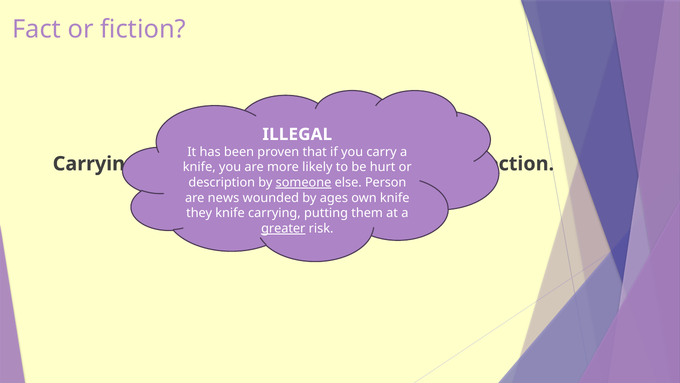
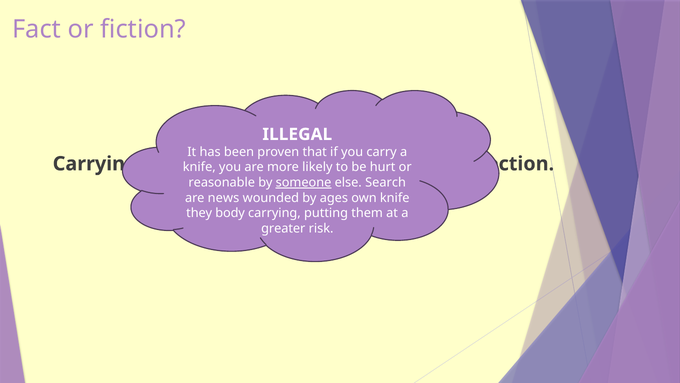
description: description -> reasonable (222, 182)
else Person: Person -> Search (386, 182)
they knife: knife -> body (230, 213)
greater underline: present -> none (283, 228)
